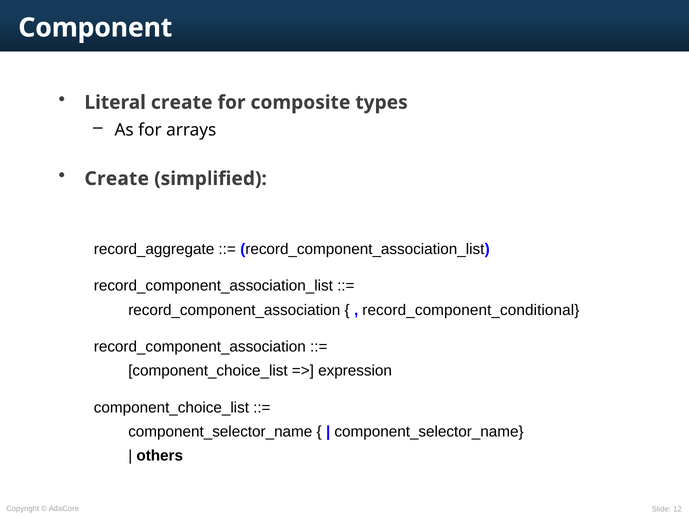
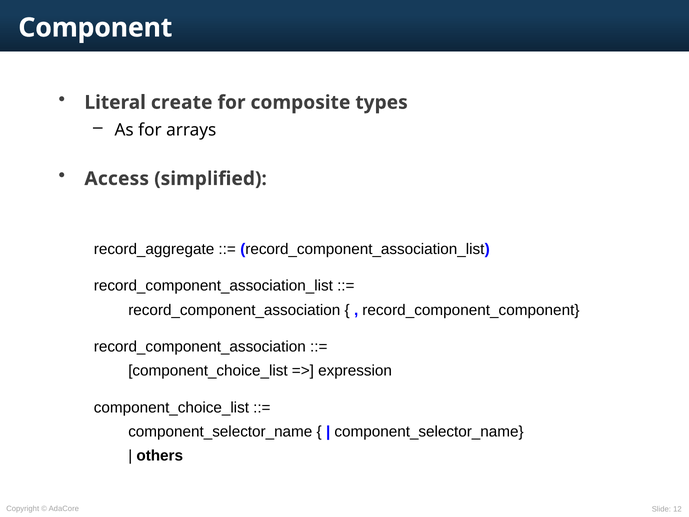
Create: Create -> Access (117, 179)
record_component_conditional: record_component_conditional -> record_component_component (471, 310)
